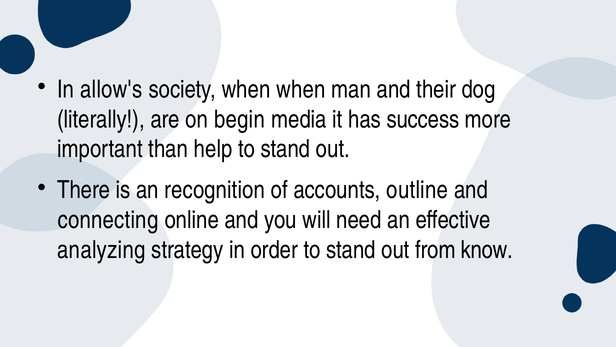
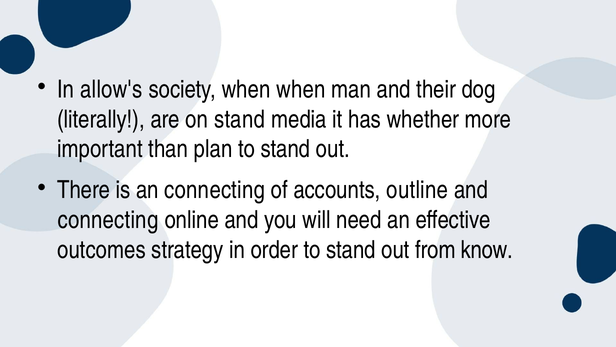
on begin: begin -> stand (240, 119)
success: success -> whether (423, 119)
help: help -> plan (213, 149)
an recognition: recognition -> connecting (215, 190)
analyzing: analyzing -> outcomes (101, 250)
